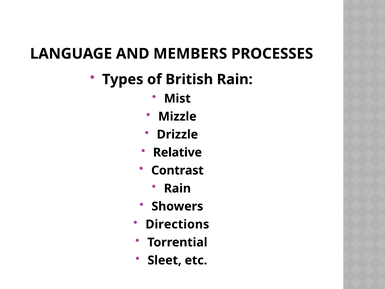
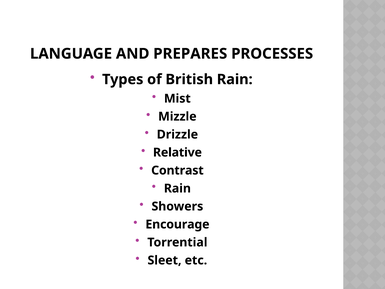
MEMBERS: MEMBERS -> PREPARES (190, 54)
Directions: Directions -> Encourage (177, 224)
